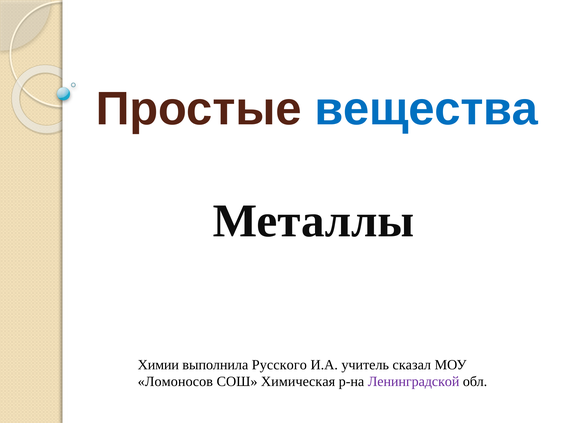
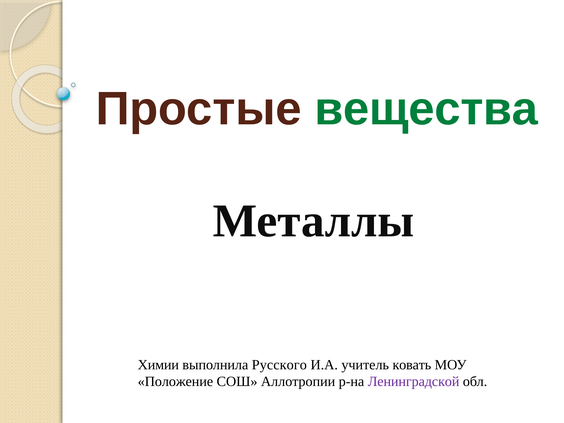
вещества colour: blue -> green (426, 109)
сказал: сказал -> ковать (412, 365)
Ломоносов: Ломоносов -> Положение (175, 382)
Химическая: Химическая -> Аллотропии (298, 382)
